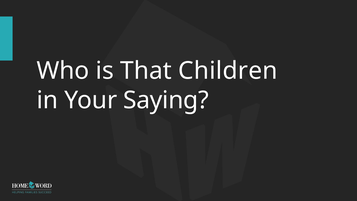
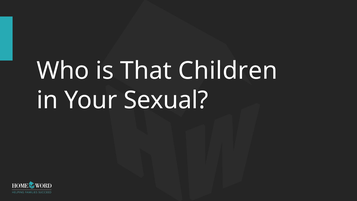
Saying: Saying -> Sexual (166, 100)
